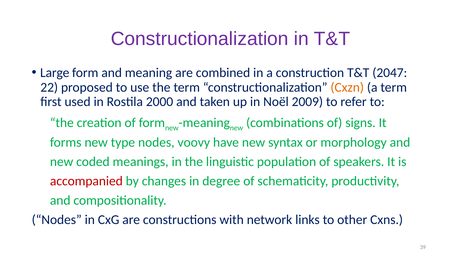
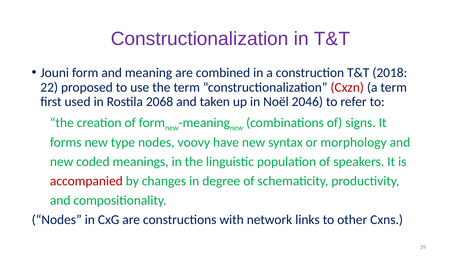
Large: Large -> Jouni (55, 73)
2047: 2047 -> 2018 (390, 73)
Cxzn colour: orange -> red (347, 87)
2000: 2000 -> 2068 (160, 102)
2009: 2009 -> 2046 (307, 102)
